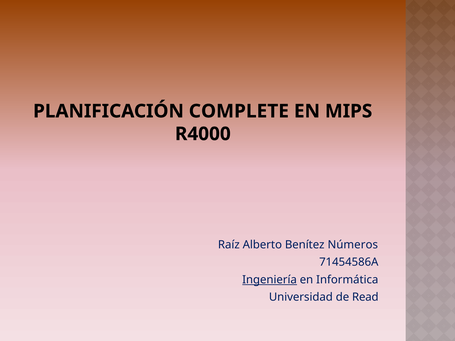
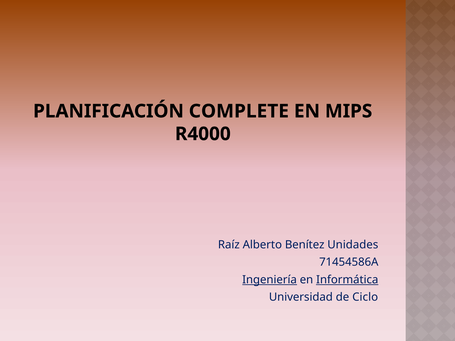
Números: Números -> Unidades (353, 245)
Informática underline: none -> present (347, 280)
Read: Read -> Ciclo (365, 297)
